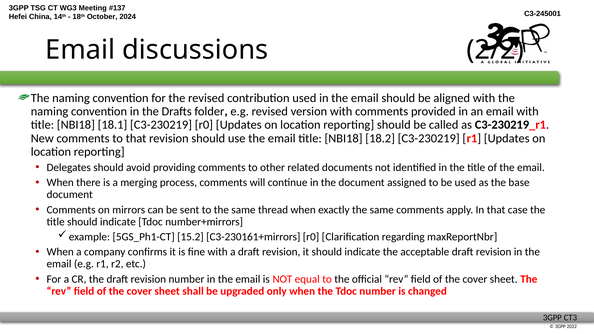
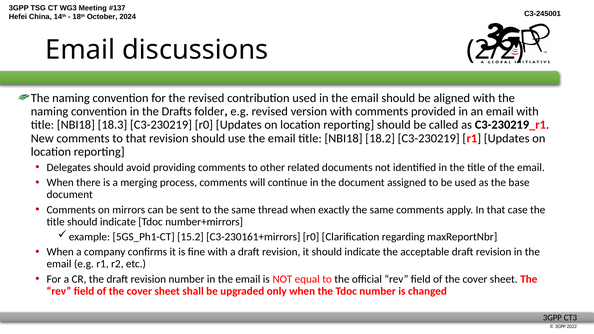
18.1: 18.1 -> 18.3 (112, 125)
